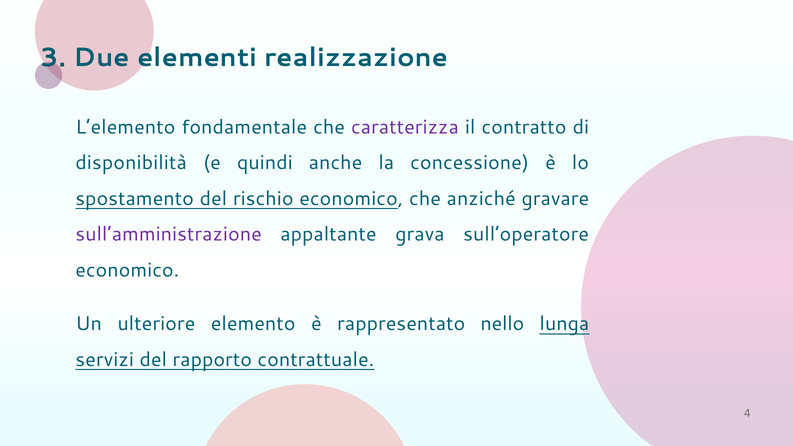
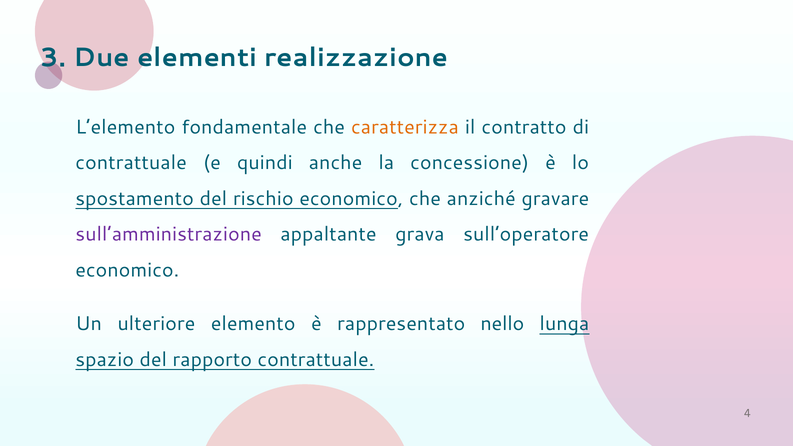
caratterizza colour: purple -> orange (405, 127)
disponibilità: disponibilità -> contrattuale (131, 163)
servizi: servizi -> spazio (105, 360)
